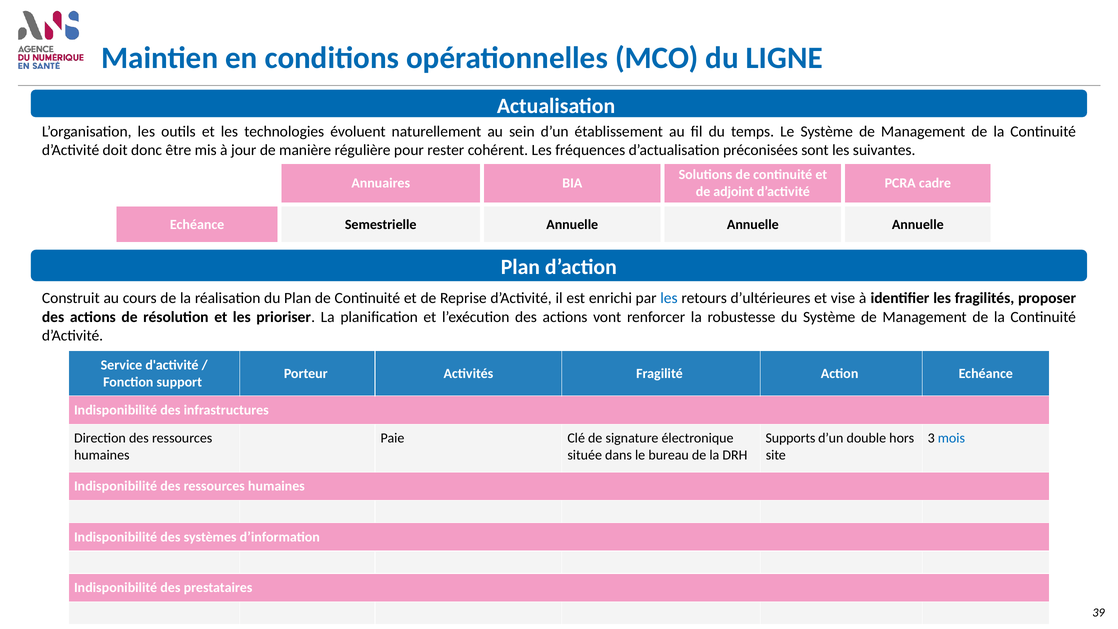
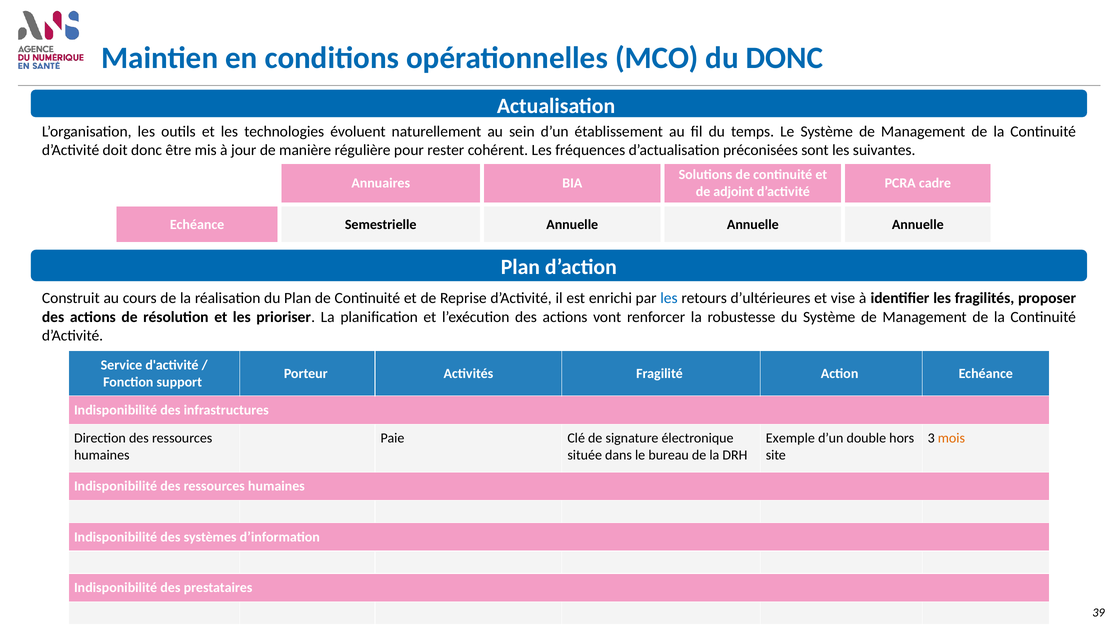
du LIGNE: LIGNE -> DONC (784, 58)
Supports: Supports -> Exemple (790, 438)
mois colour: blue -> orange (951, 438)
